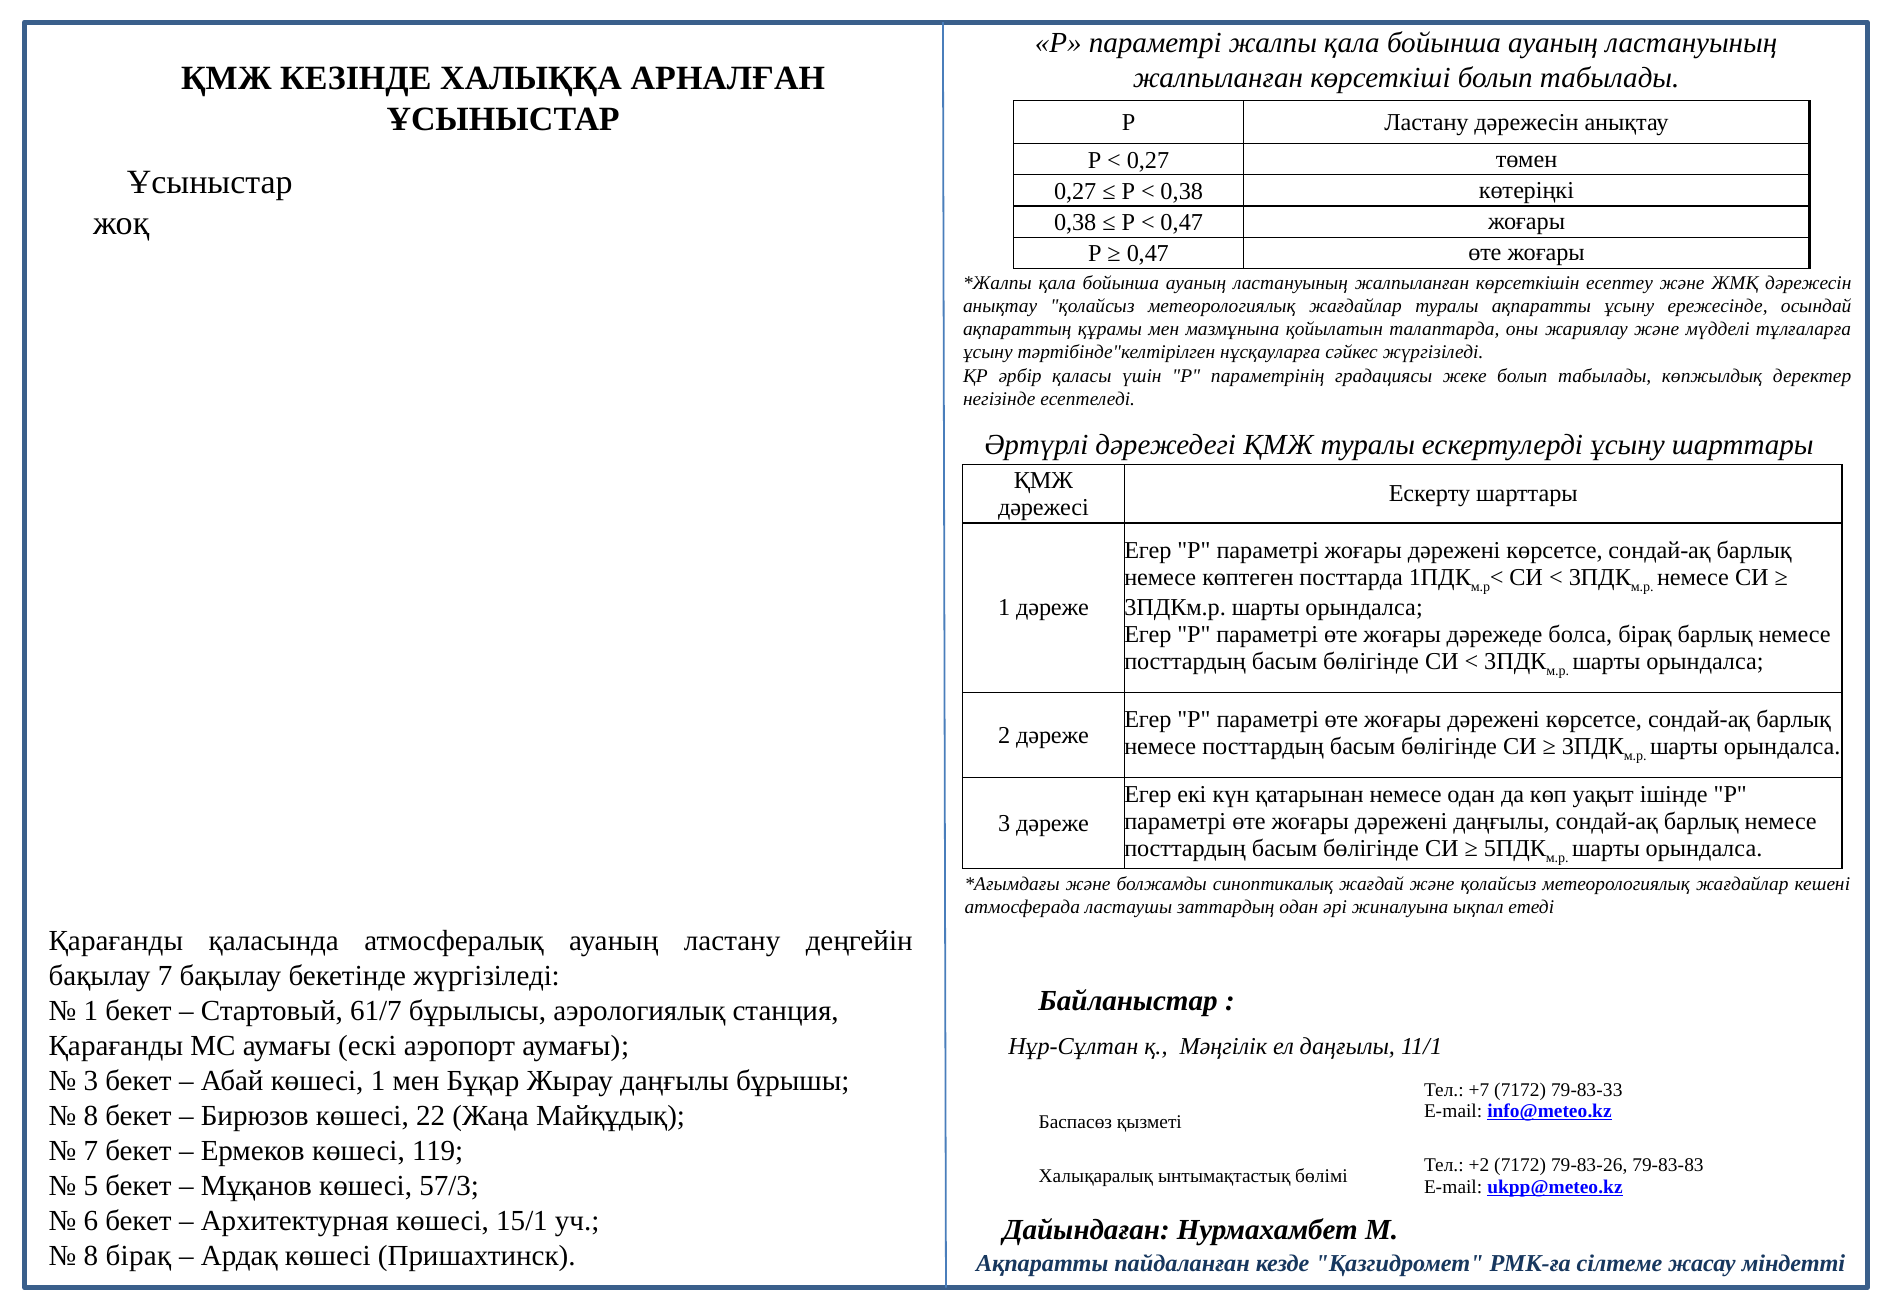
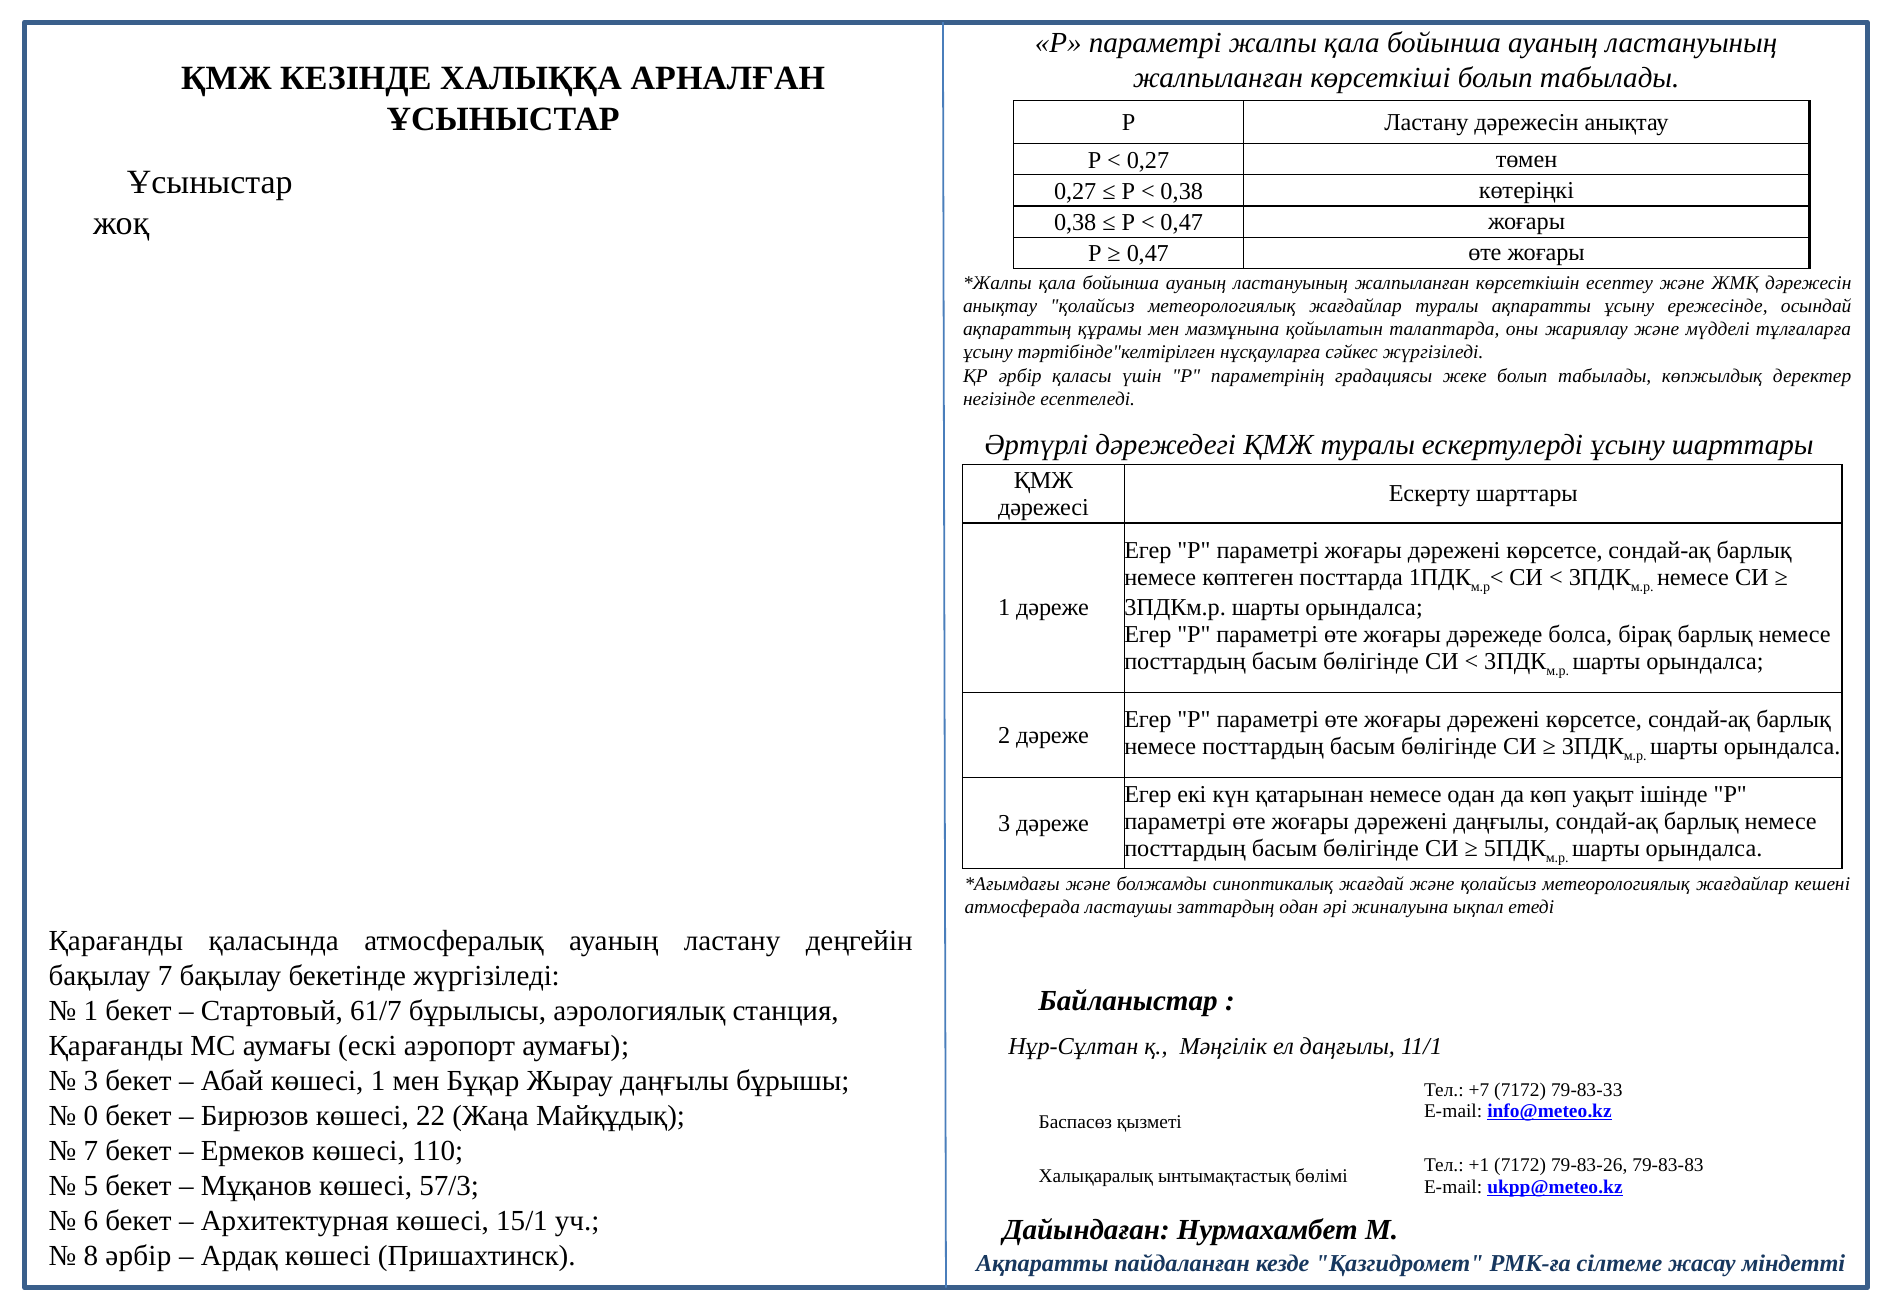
8: 8 -> 0 (91, 1116)
119: 119 -> 110 (438, 1151)
+2: +2 -> +1 (1479, 1165)
8 бірақ: бірақ -> әрбір (138, 1256)
